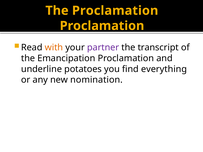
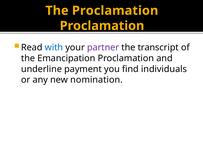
with colour: orange -> blue (54, 47)
potatoes: potatoes -> payment (83, 69)
everything: everything -> individuals (164, 69)
